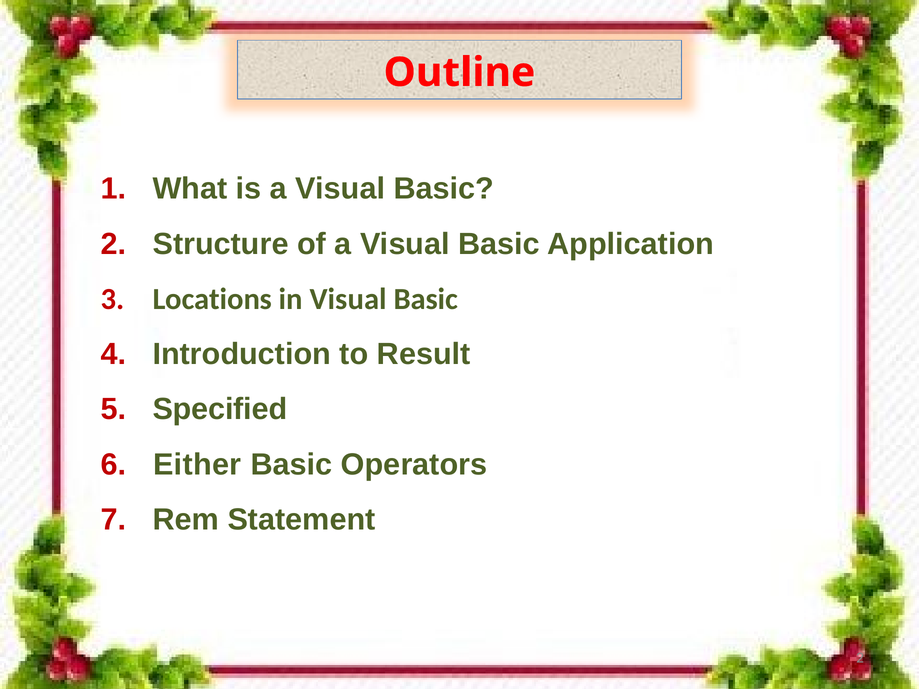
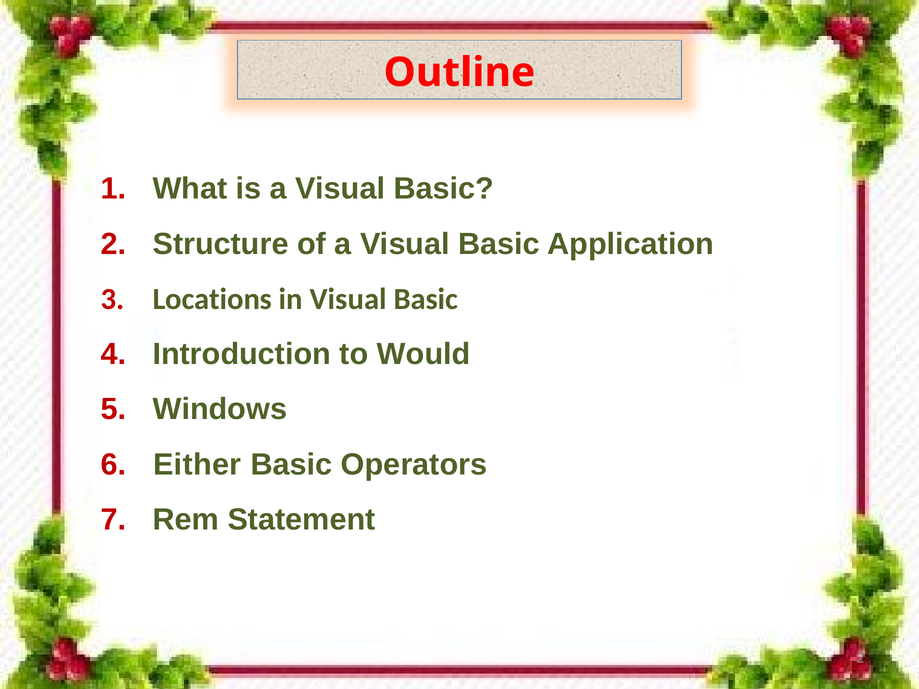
Result: Result -> Would (424, 354)
Specified: Specified -> Windows (220, 409)
